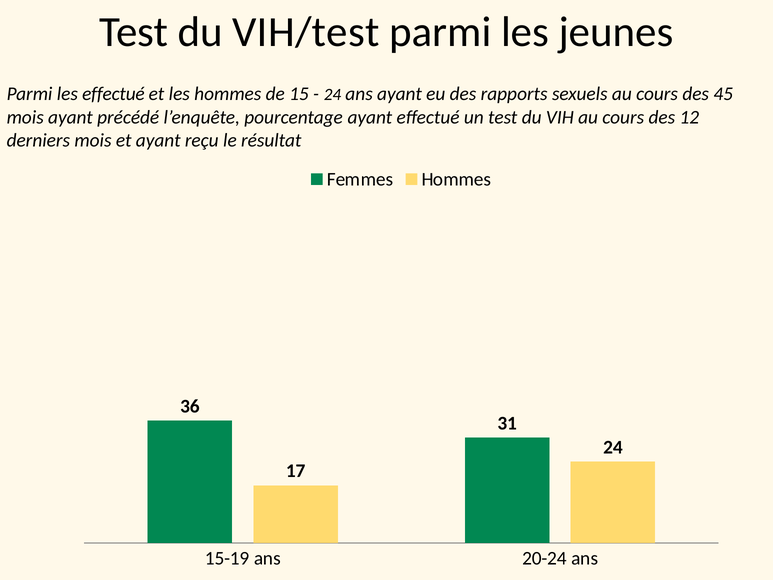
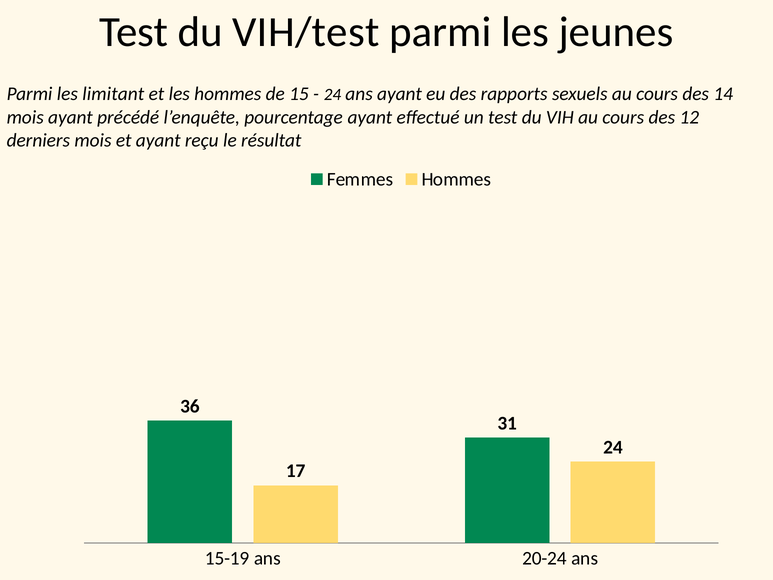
les effectué: effectué -> limitant (113, 94)
45: 45 -> 14 (723, 94)
